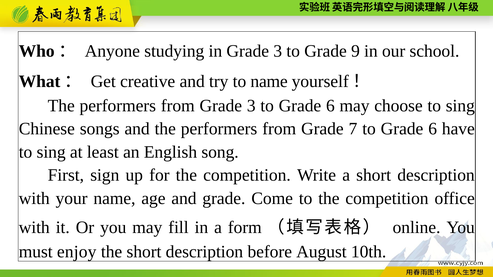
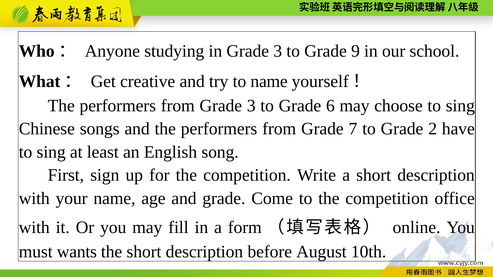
7 to Grade 6: 6 -> 2 (433, 129)
enjoy: enjoy -> wants (77, 252)
